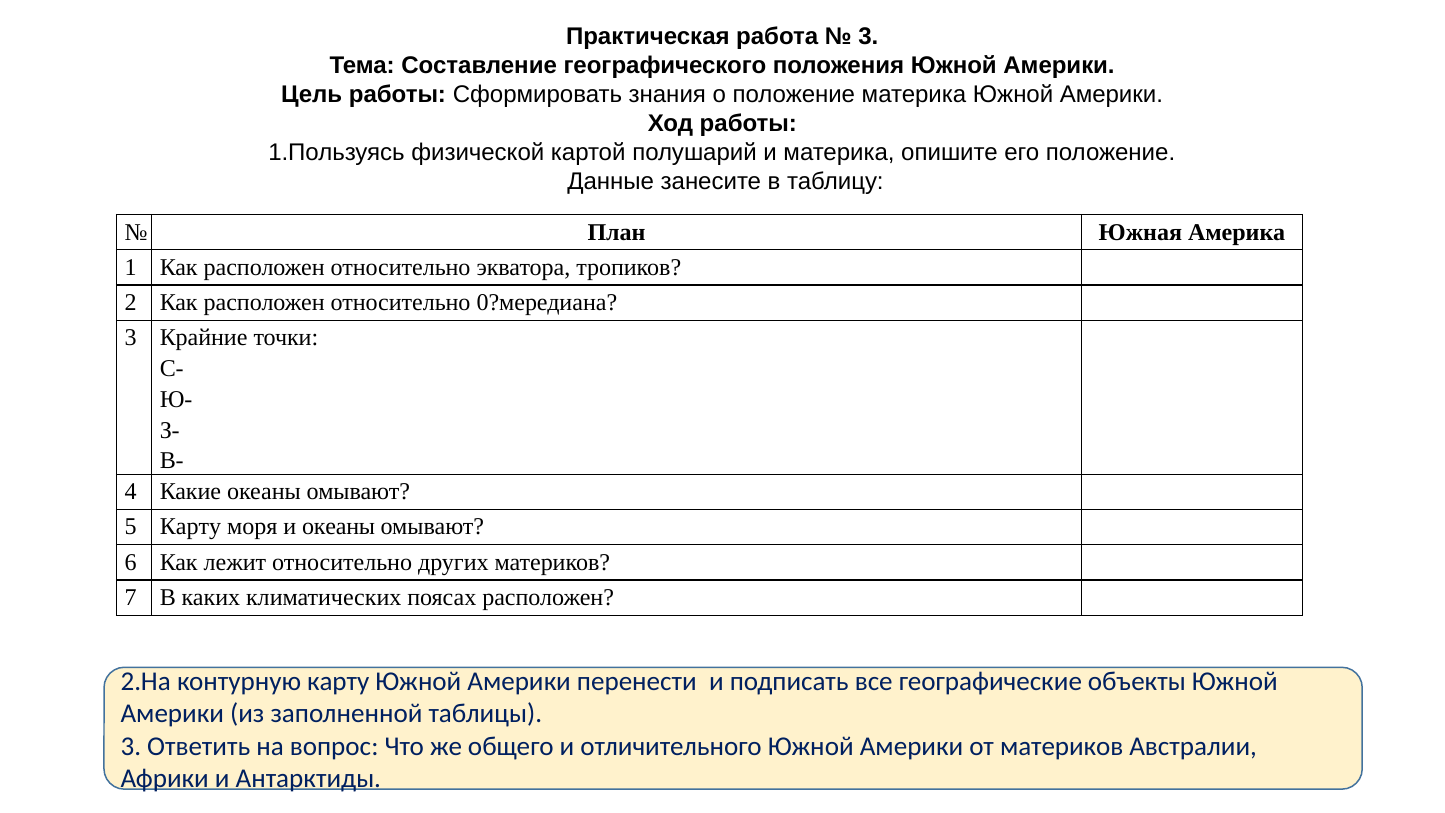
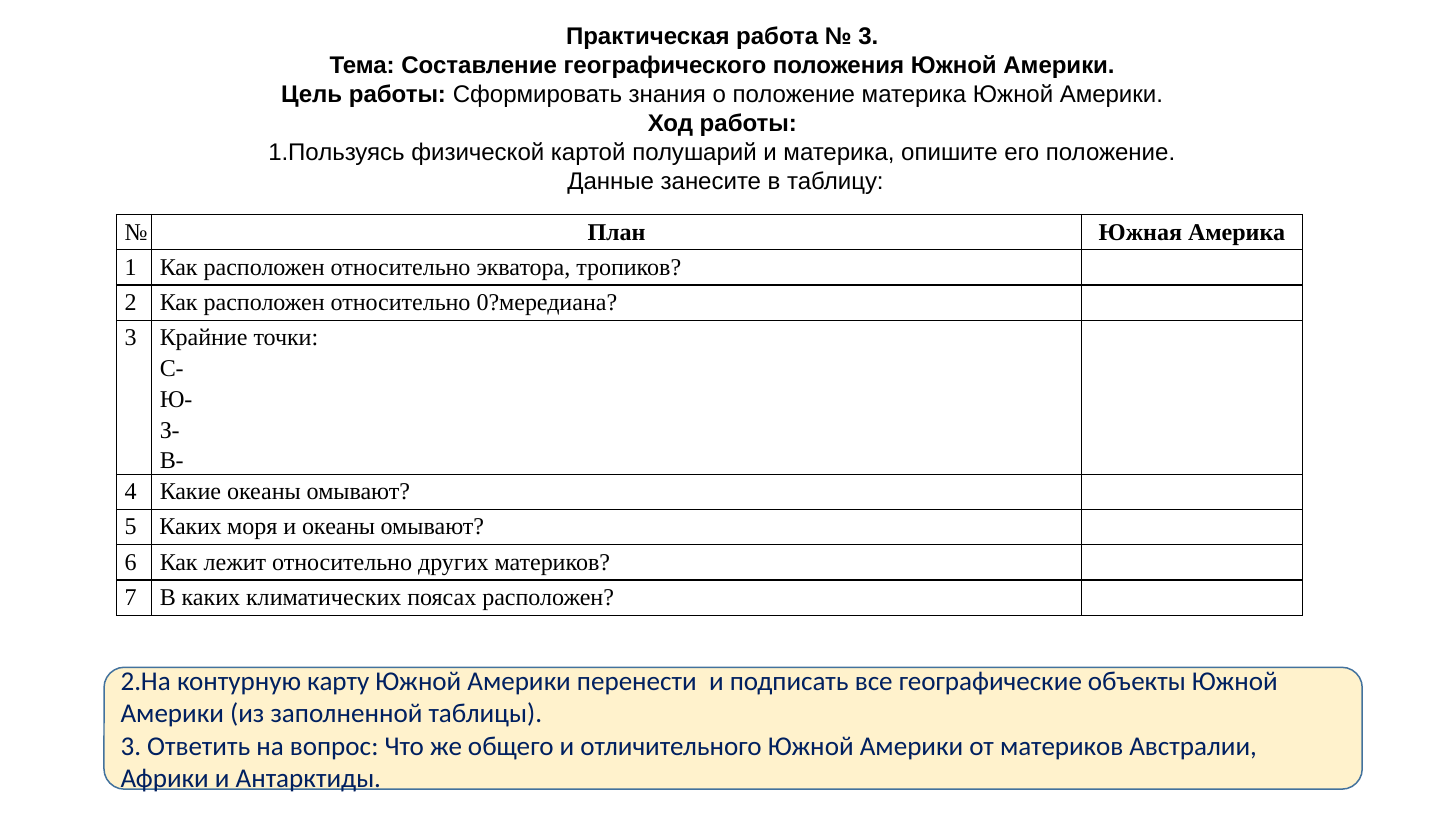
5 Карту: Карту -> Каких (191, 527)
